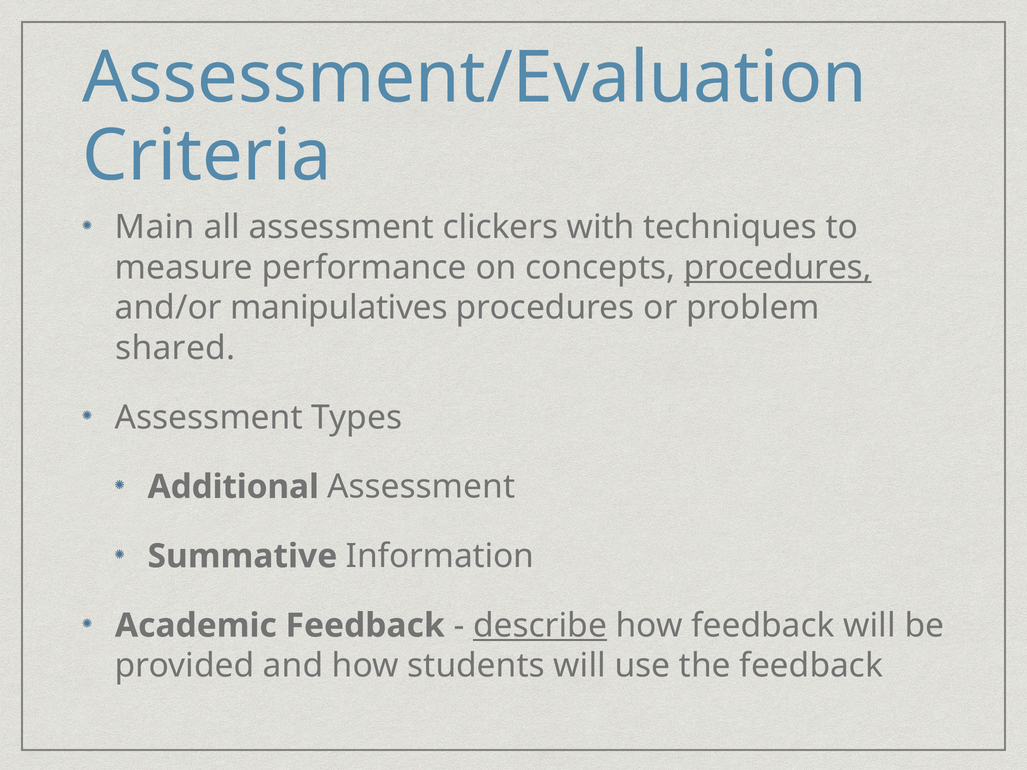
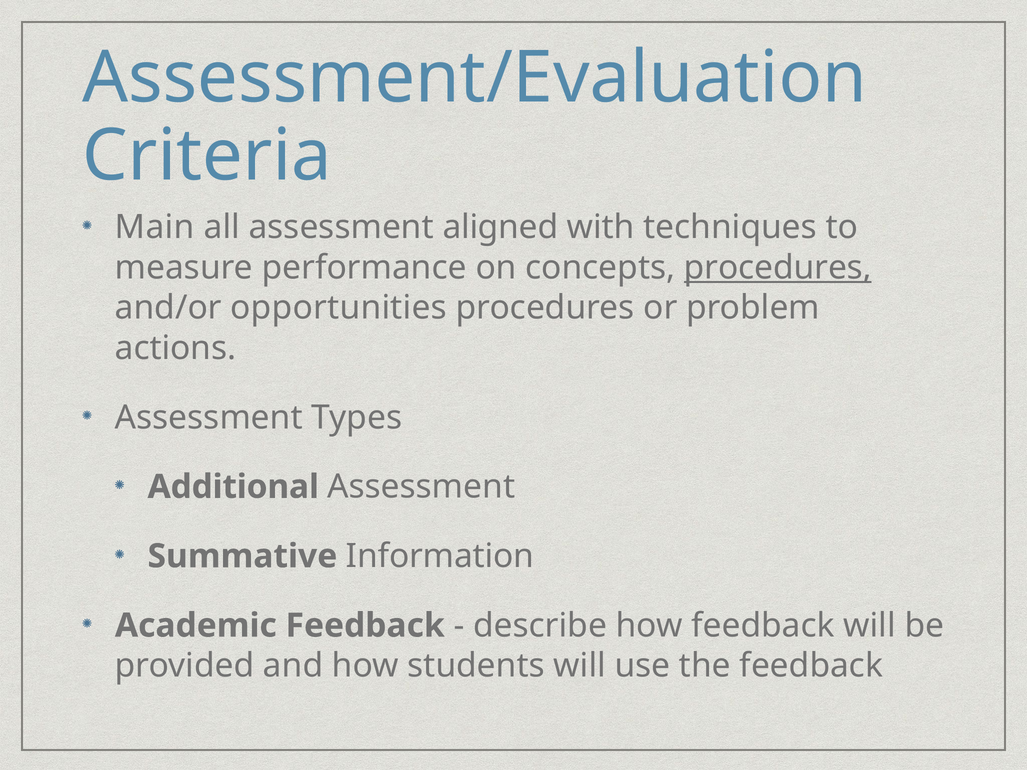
clickers: clickers -> aligned (500, 227)
manipulatives: manipulatives -> opportunities (339, 308)
shared: shared -> actions (175, 348)
describe underline: present -> none (540, 626)
